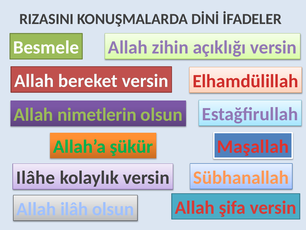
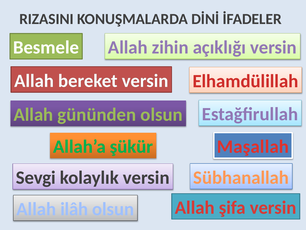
nimetlerin: nimetlerin -> gününden (97, 114)
Ilâhe: Ilâhe -> Sevgi (36, 177)
